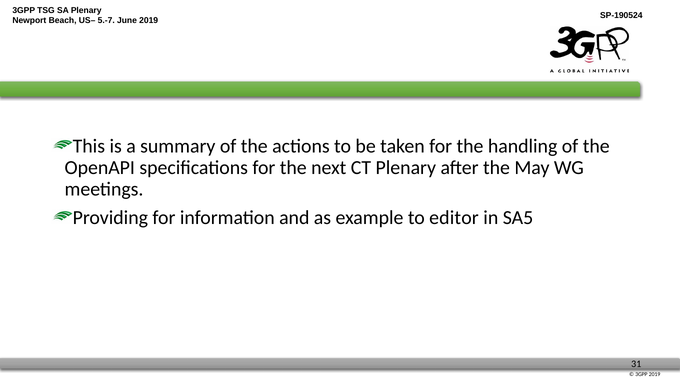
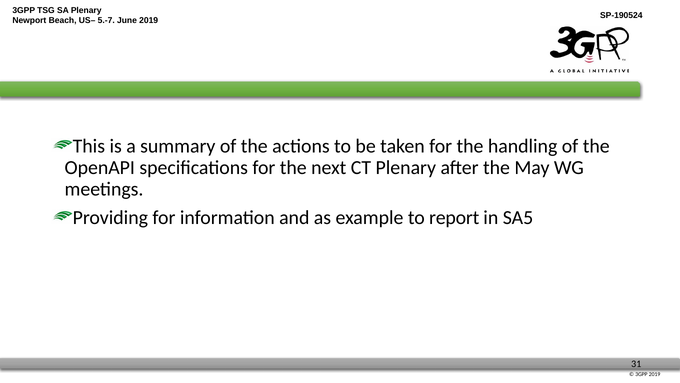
editor: editor -> report (454, 217)
